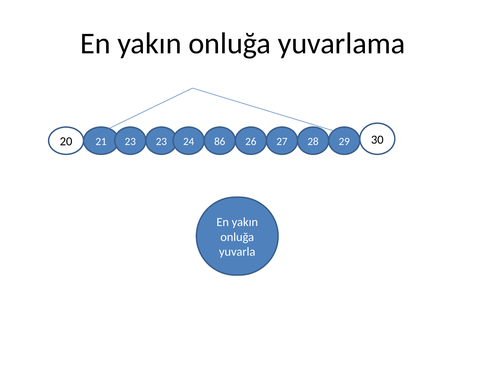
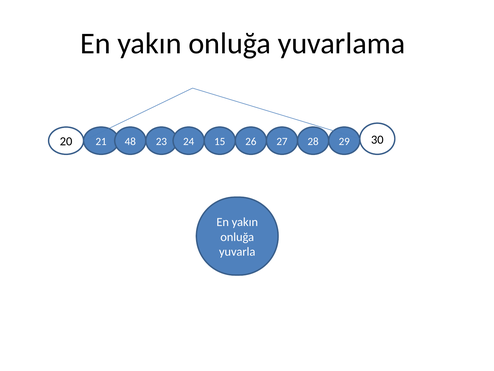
21 23: 23 -> 48 (130, 141)
86: 86 -> 15 (220, 141)
